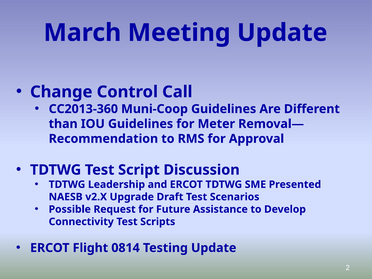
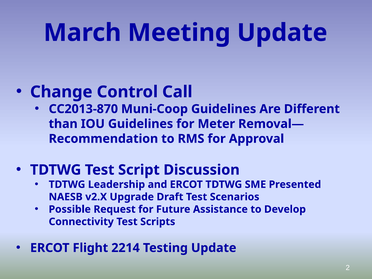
CC2013-360: CC2013-360 -> CC2013-870 (83, 109)
0814: 0814 -> 2214 (126, 248)
